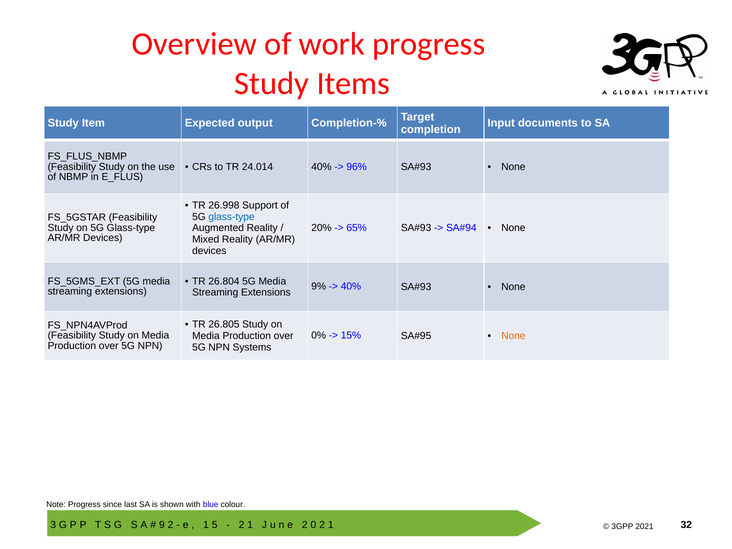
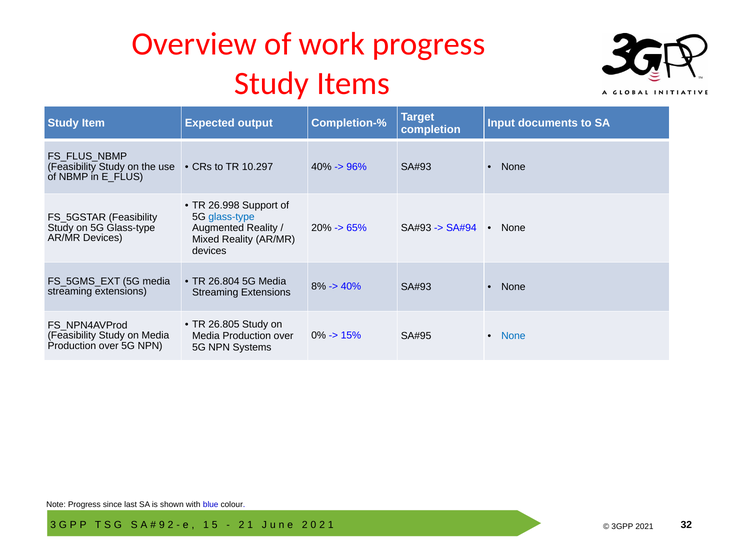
24.014: 24.014 -> 10.297 (258, 167)
9%: 9% -> 8% (319, 286)
None colour: orange -> blue (513, 336)
